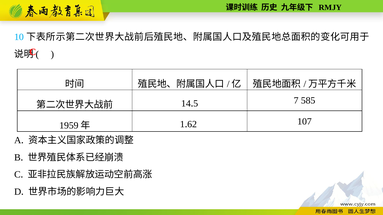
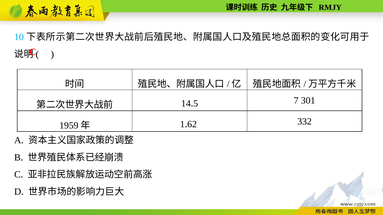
585: 585 -> 301 (308, 101)
107: 107 -> 332 (305, 122)
